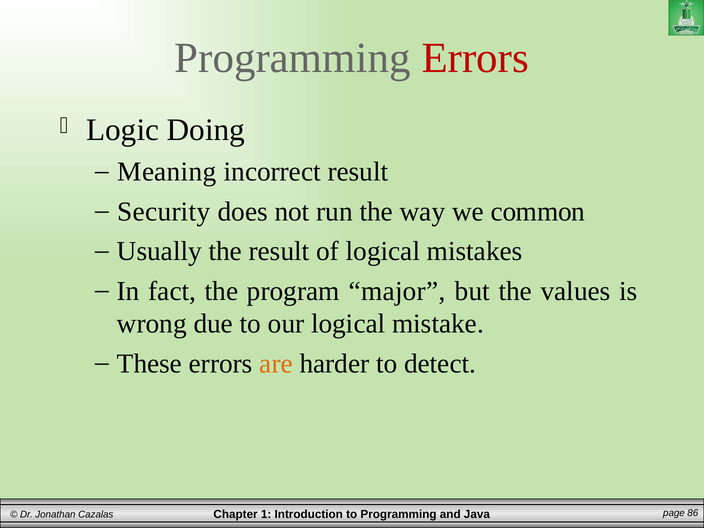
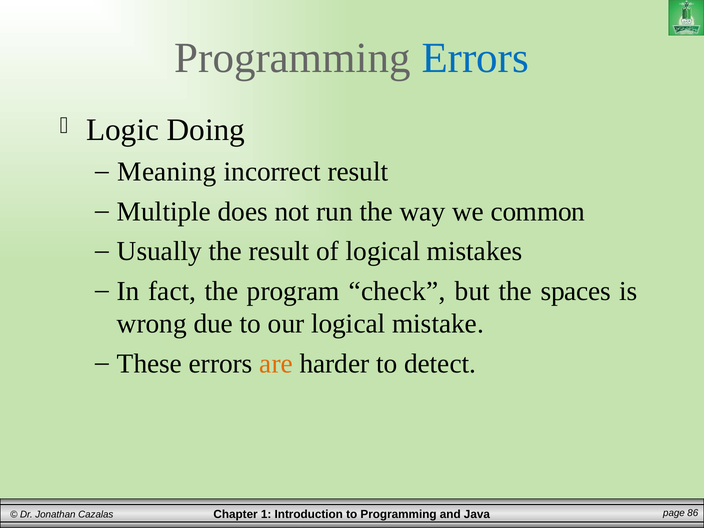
Errors colour: red -> blue (475, 58)
Security: Security -> Multiple (164, 212)
major: major -> check (397, 291)
values: values -> spaces (576, 291)
